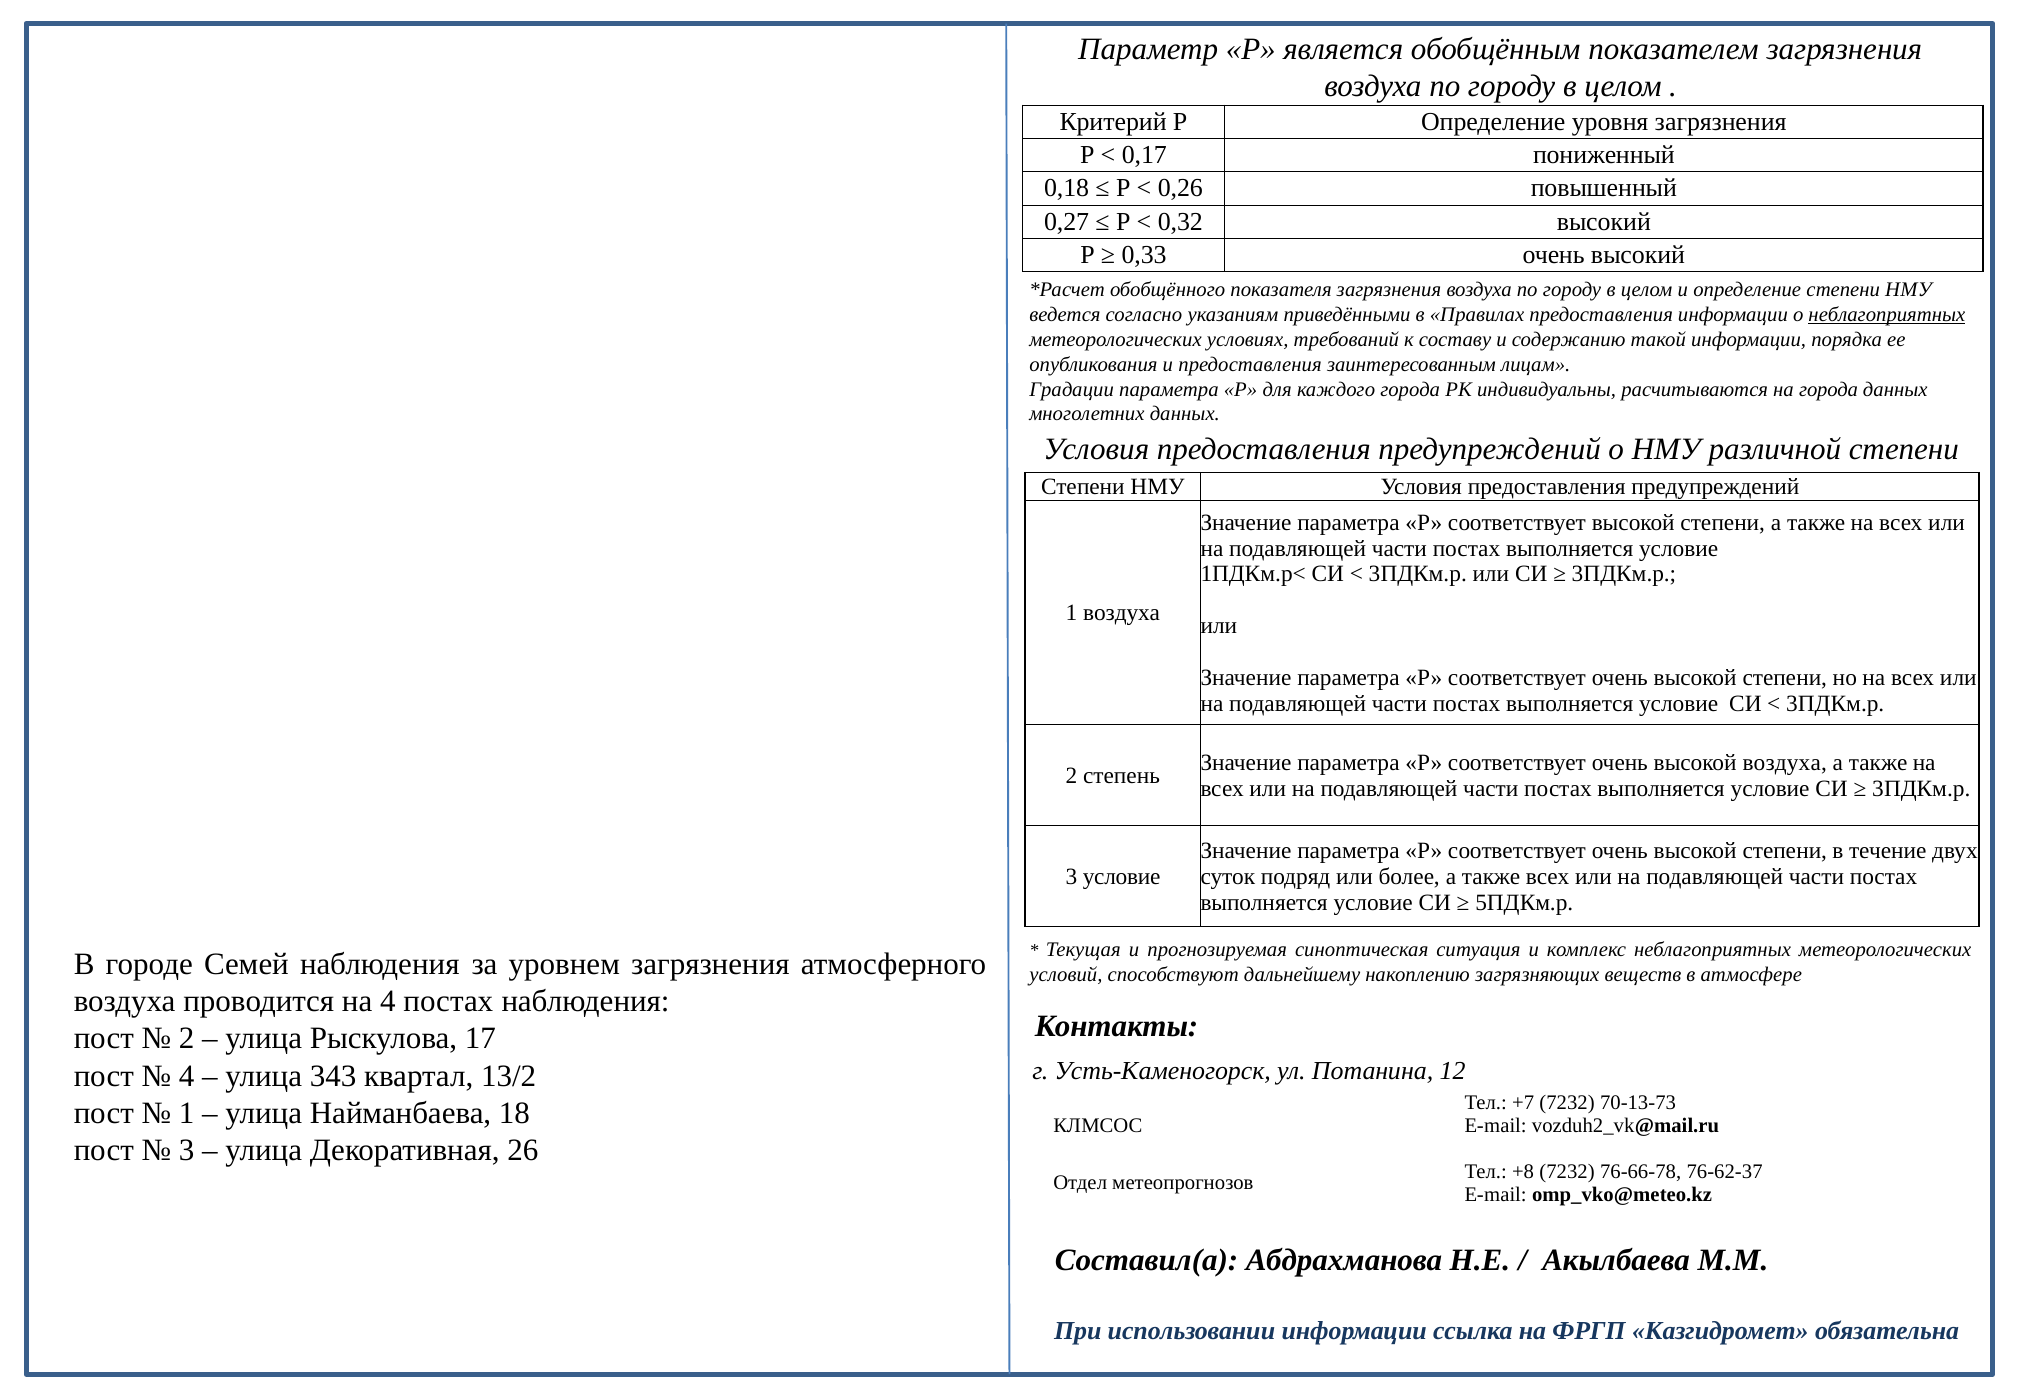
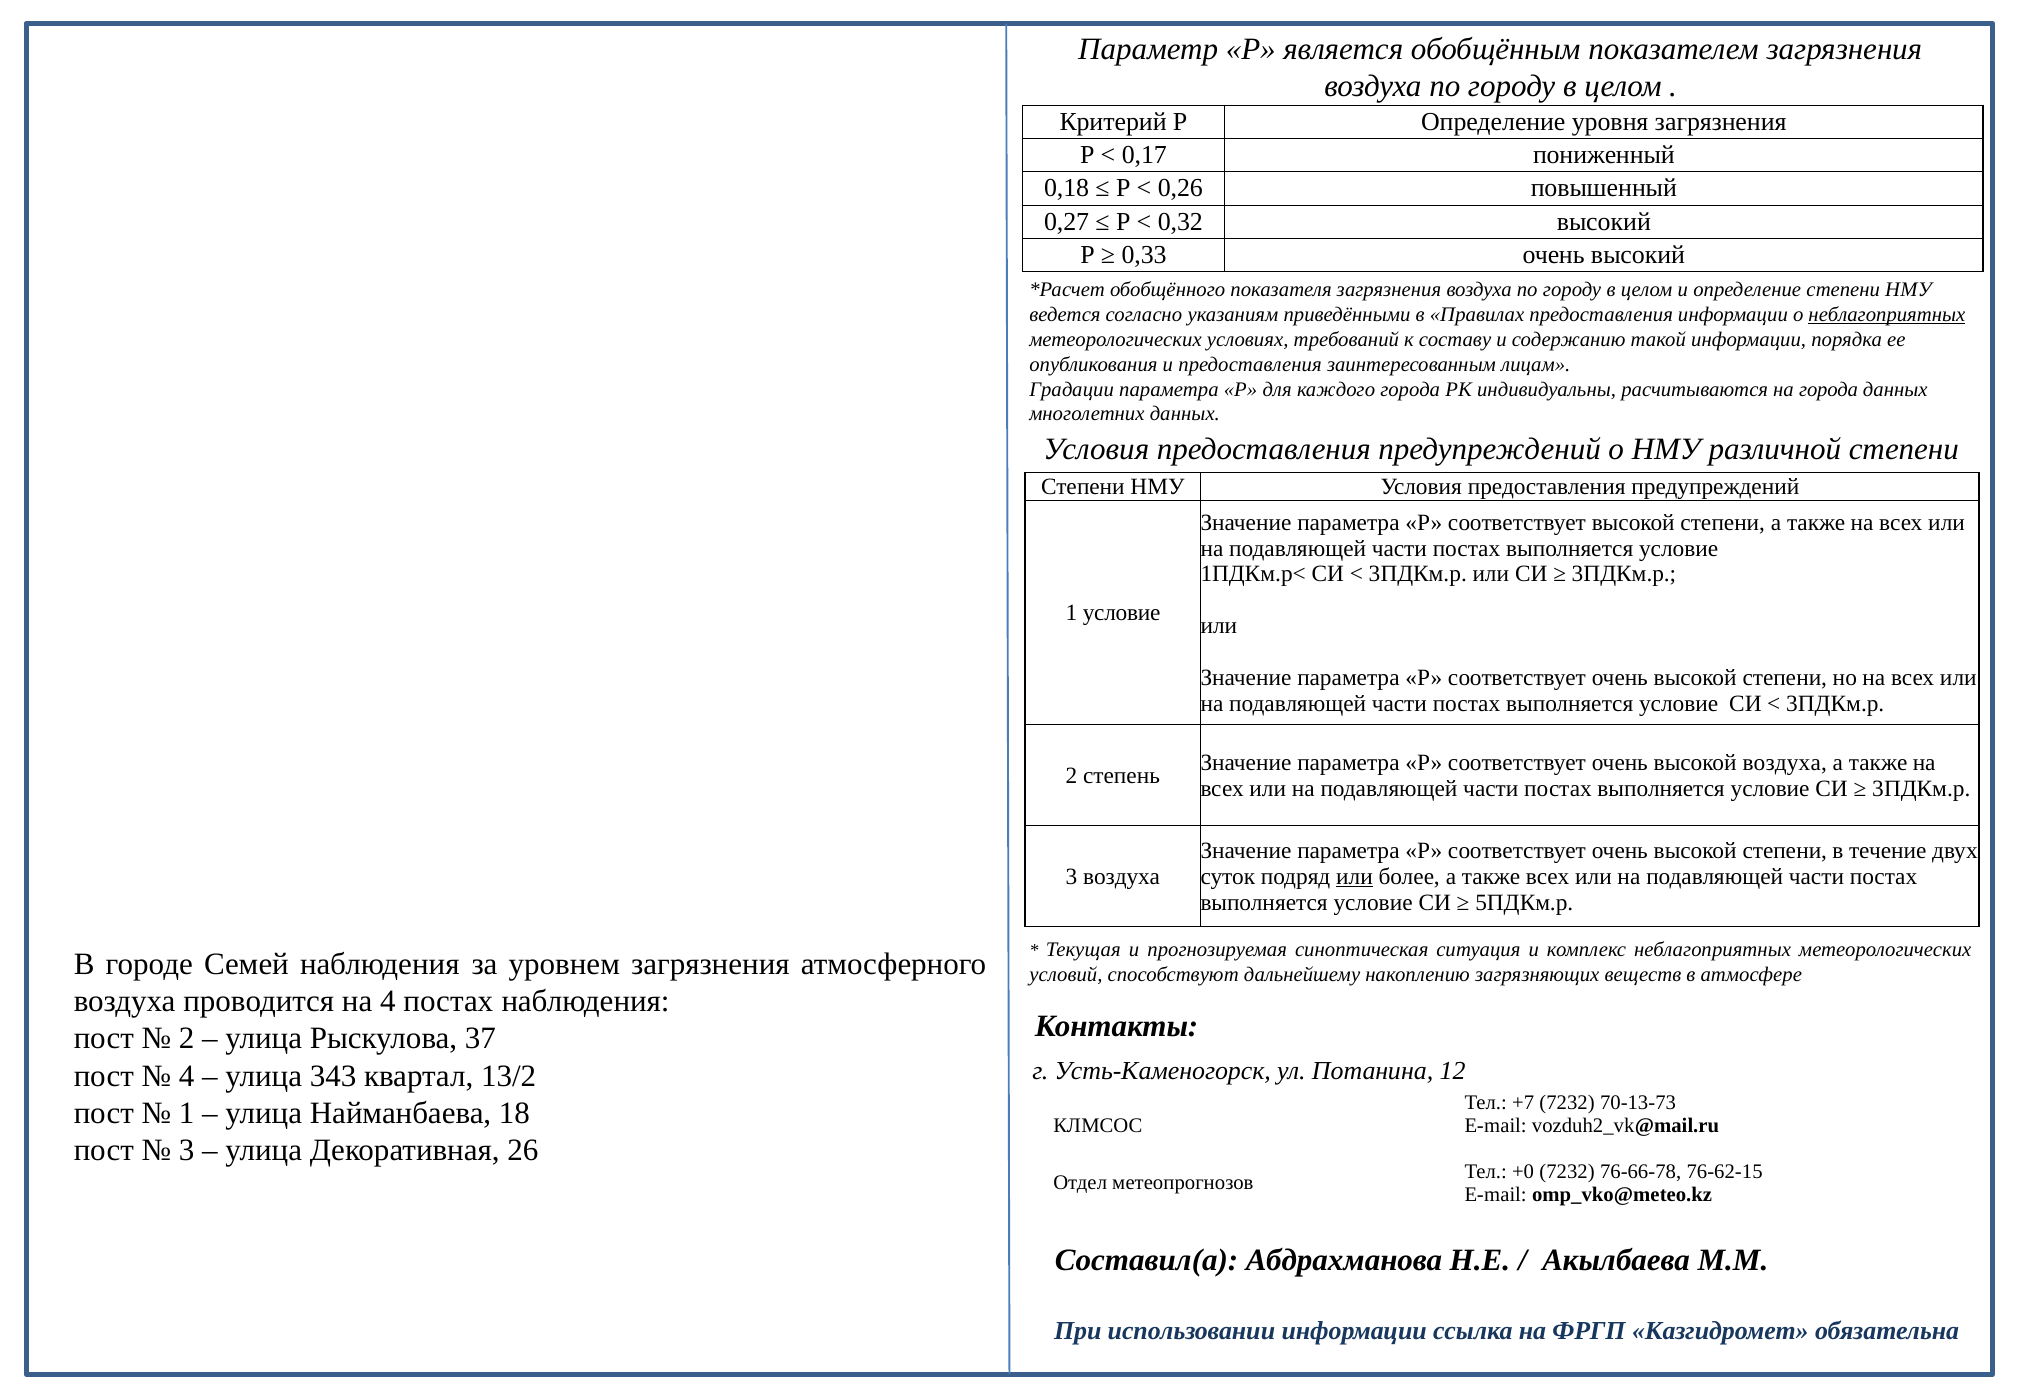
1 воздуха: воздуха -> условие (1122, 613)
3 условие: условие -> воздуха (1122, 876)
или underline: none -> present (1354, 876)
17: 17 -> 37 (480, 1038)
+8: +8 -> +0 (1523, 1171)
76-62-37: 76-62-37 -> 76-62-15 (1725, 1171)
